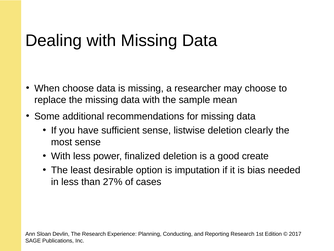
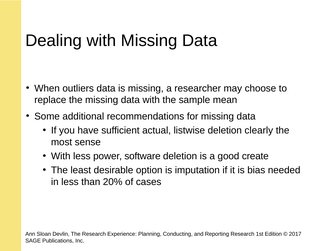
When choose: choose -> outliers (78, 88)
sufficient sense: sense -> actual (157, 130)
finalized: finalized -> software (142, 156)
27%: 27% -> 20% (113, 182)
